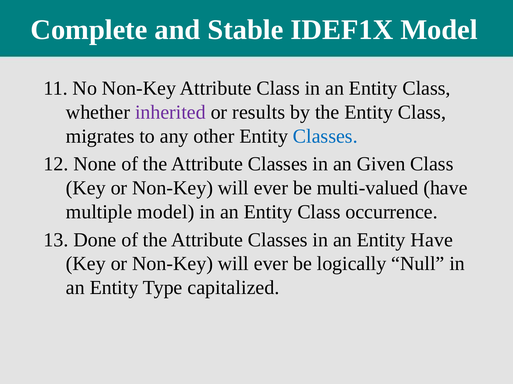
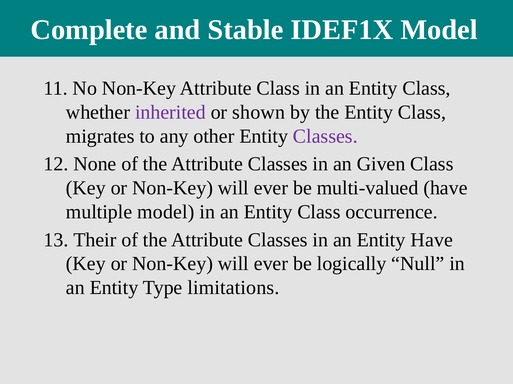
results: results -> shown (259, 112)
Classes colour: blue -> purple (325, 136)
Done: Done -> Their (95, 240)
capitalized: capitalized -> limitations (233, 288)
